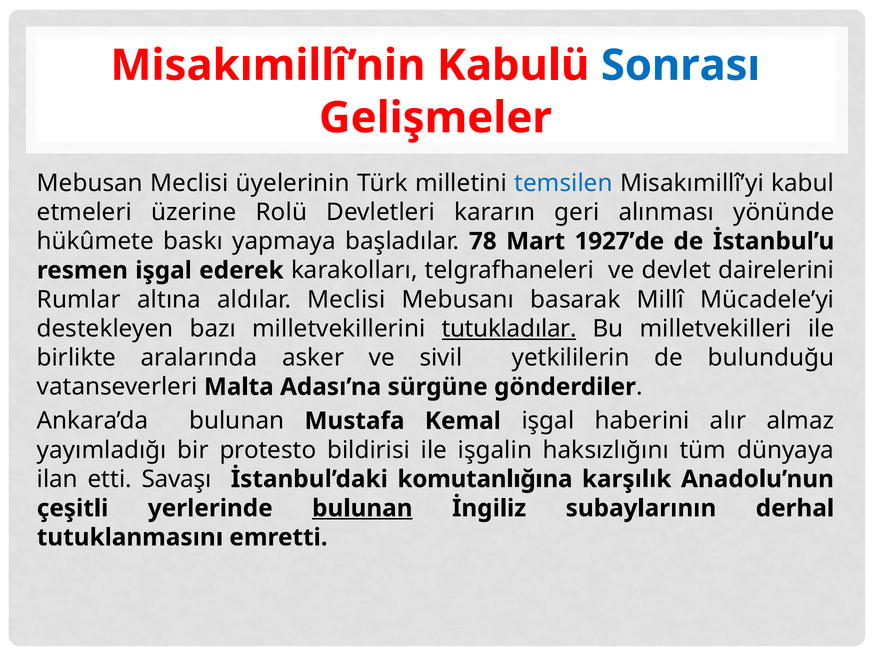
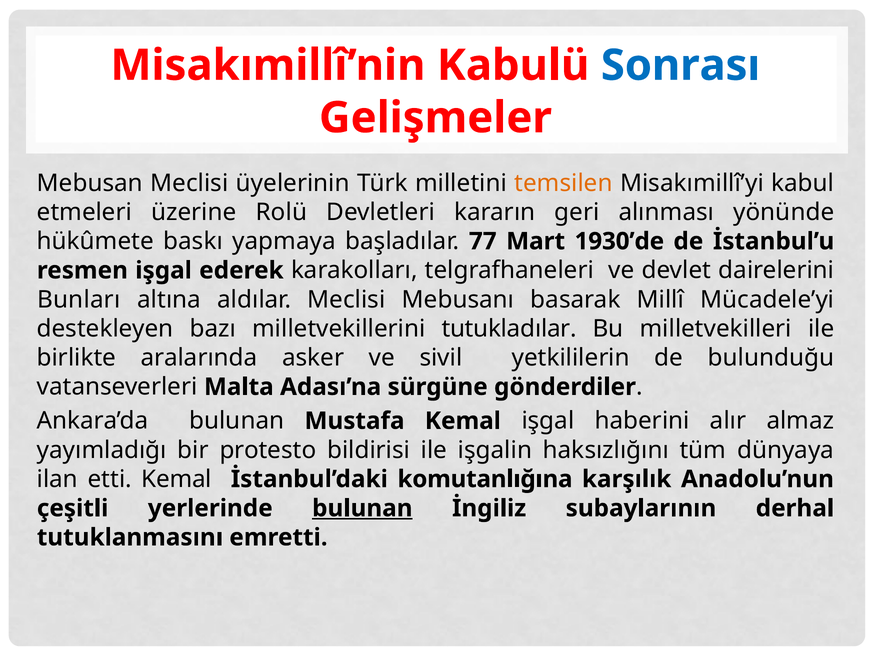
temsilen colour: blue -> orange (564, 183)
78: 78 -> 77 (483, 241)
1927’de: 1927’de -> 1930’de (619, 241)
Rumlar: Rumlar -> Bunları (79, 300)
tutukladılar underline: present -> none (509, 329)
etti Savaşı: Savaşı -> Kemal (176, 479)
